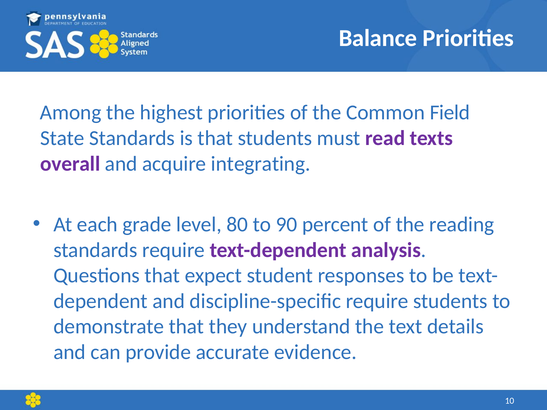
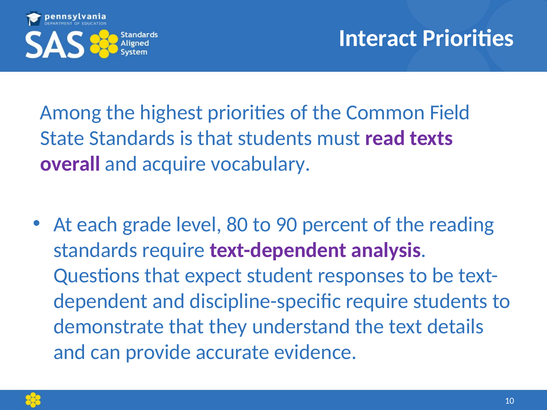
Balance: Balance -> Interact (378, 38)
integrating: integrating -> vocabulary (261, 164)
